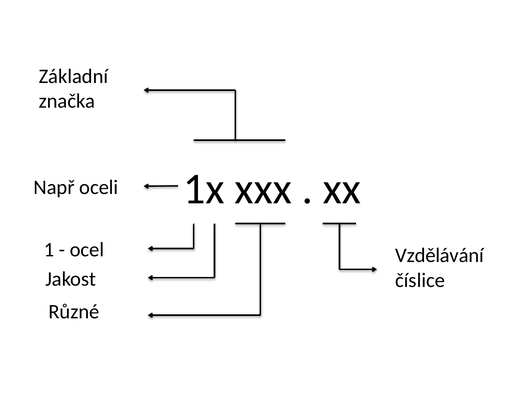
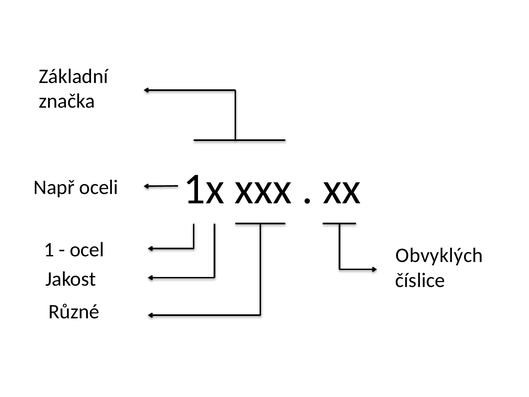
Vzdělávání: Vzdělávání -> Obvyklých (439, 255)
